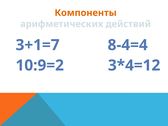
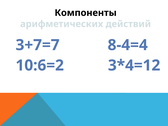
Компоненты colour: orange -> black (86, 13)
3+1=7: 3+1=7 -> 3+7=7 (38, 45)
10:9=2: 10:9=2 -> 10:6=2 (40, 65)
